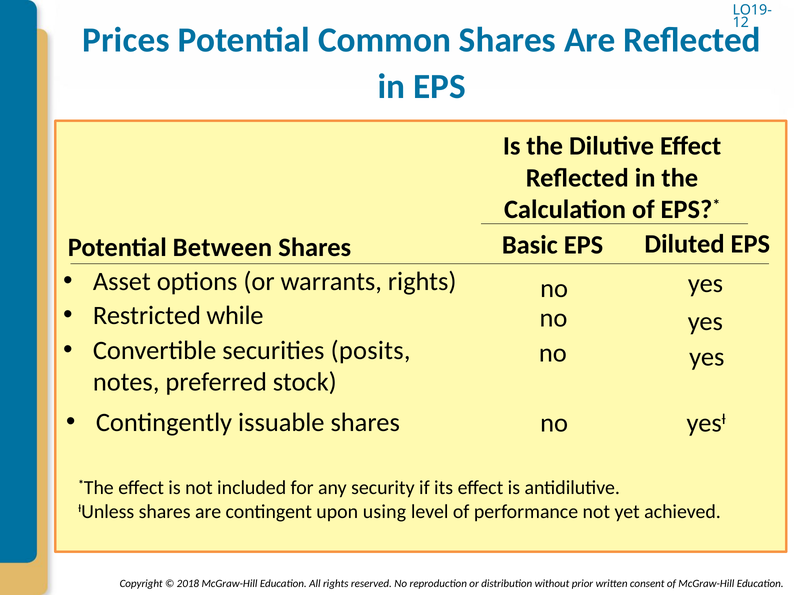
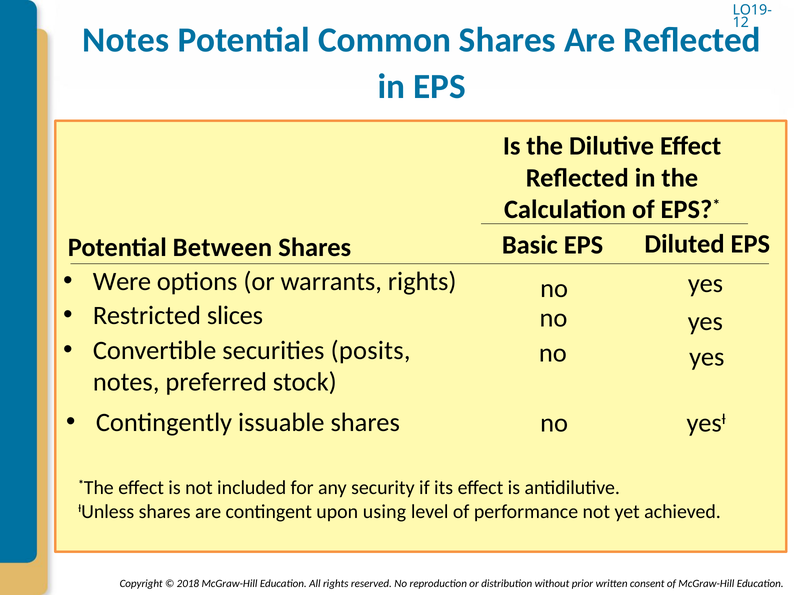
Prices: Prices -> Notes (126, 40)
Asset: Asset -> Were (122, 282)
while: while -> slices (235, 316)
